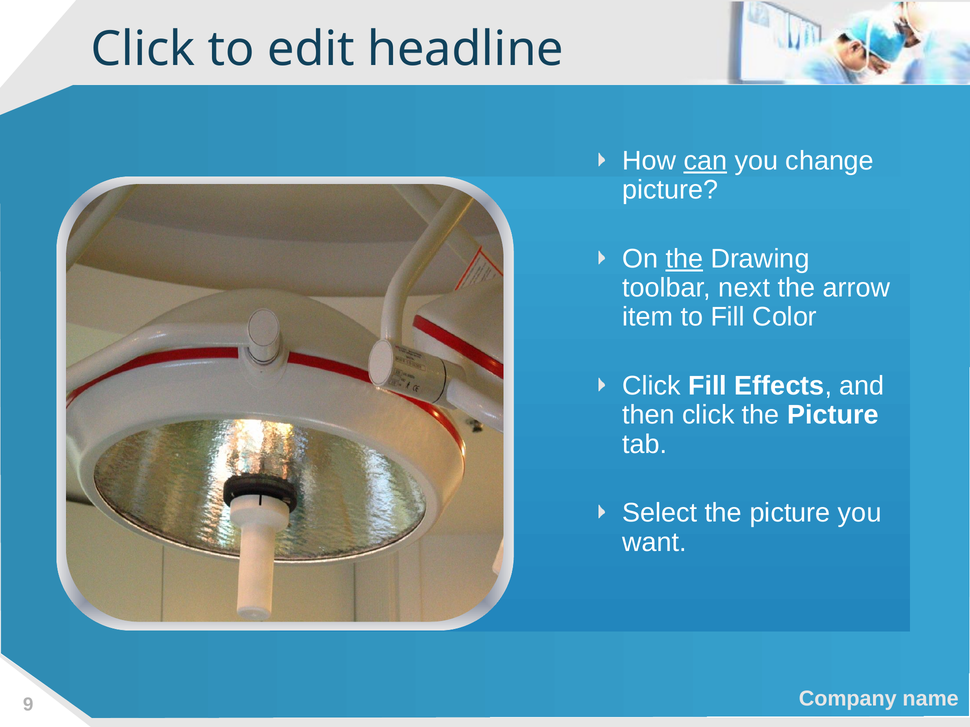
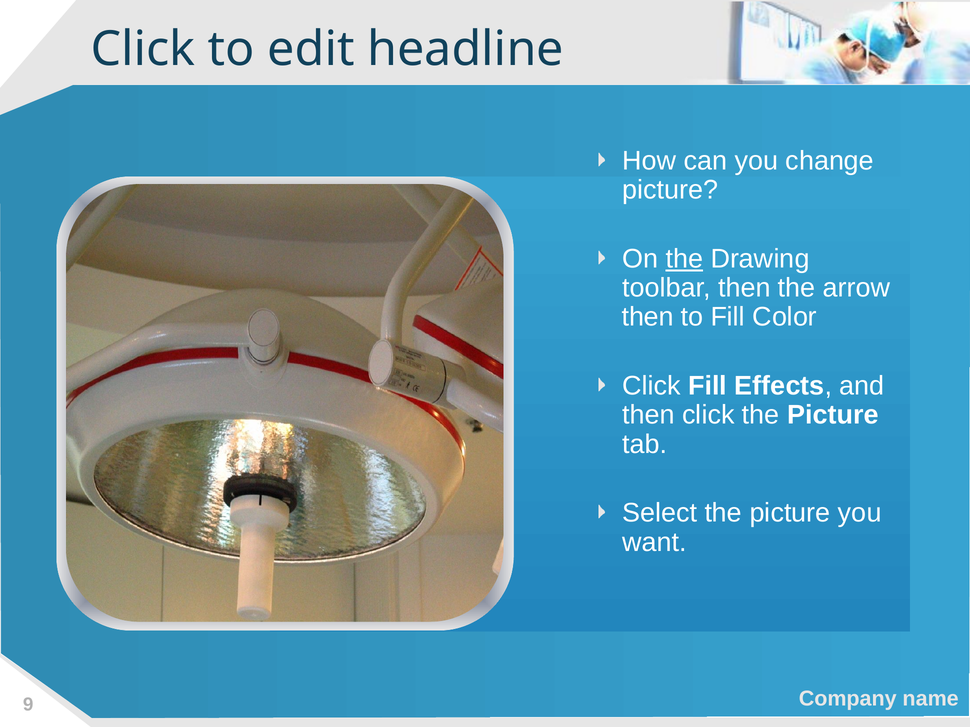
can underline: present -> none (705, 161)
toolbar next: next -> then (744, 288)
item: item -> then (648, 317)
